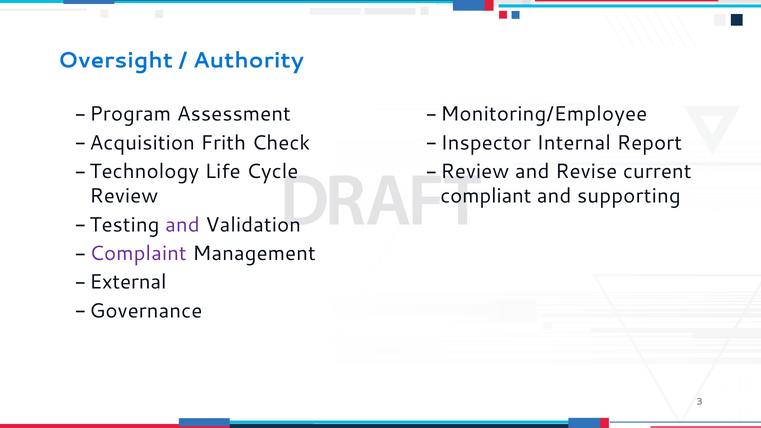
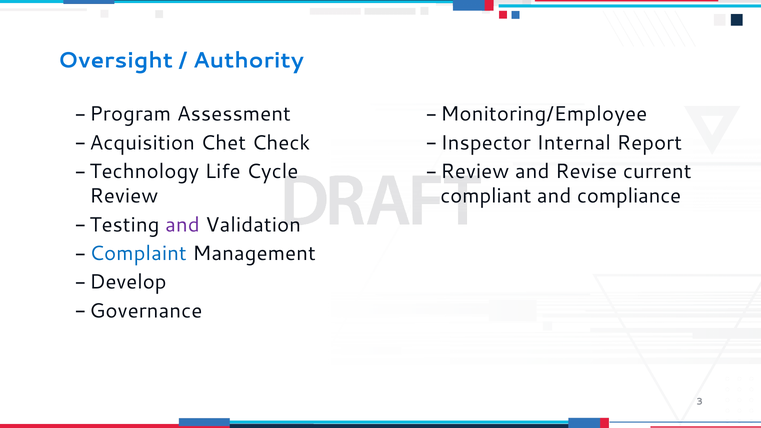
Frith: Frith -> Chet (223, 143)
supporting: supporting -> compliance (629, 196)
Complaint colour: purple -> blue (138, 254)
External: External -> Develop (128, 282)
